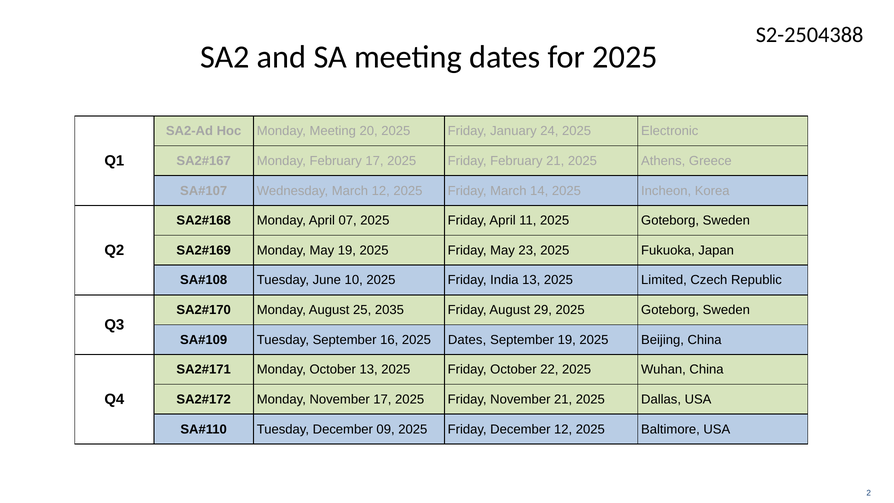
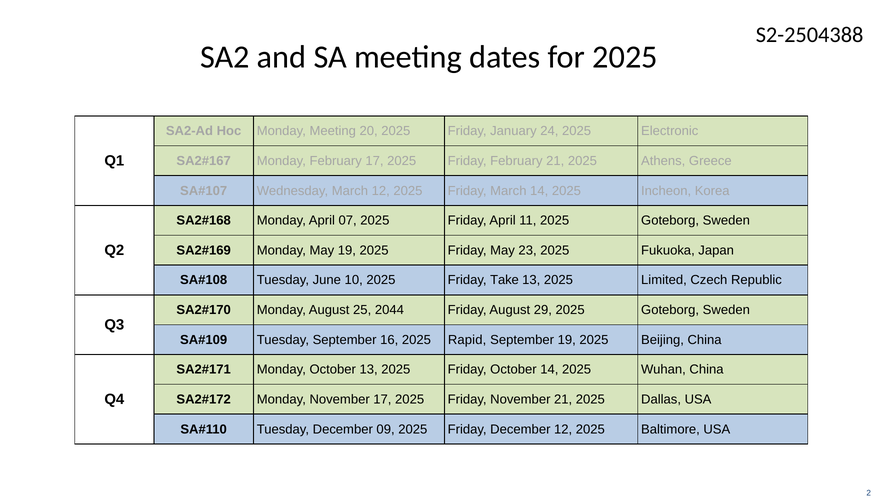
India: India -> Take (504, 280)
2035: 2035 -> 2044 (389, 310)
2025 Dates: Dates -> Rapid (467, 340)
October 22: 22 -> 14 (549, 370)
